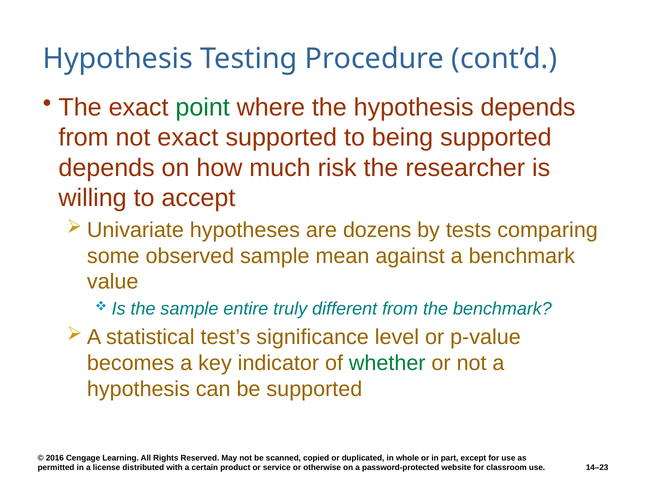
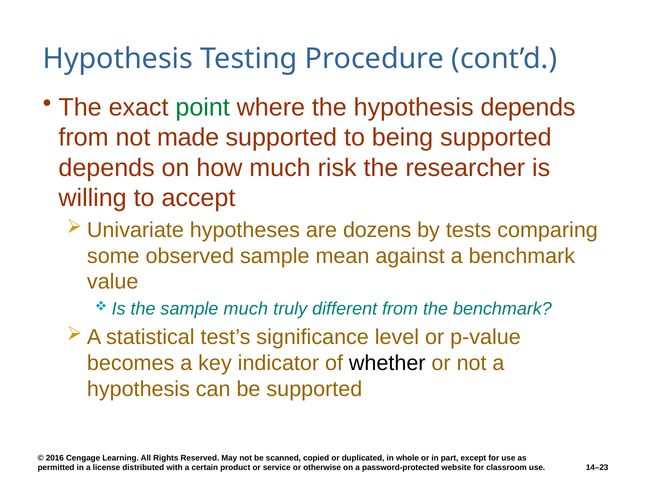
not exact: exact -> made (188, 137)
sample entire: entire -> much (246, 309)
whether colour: green -> black (387, 363)
